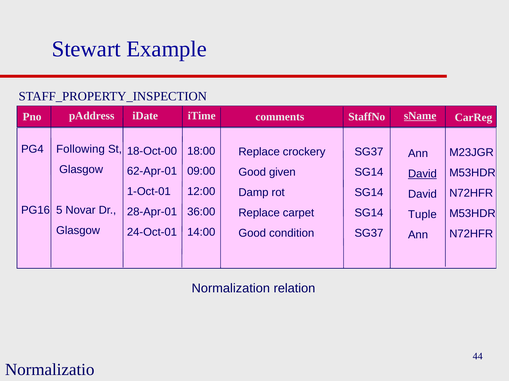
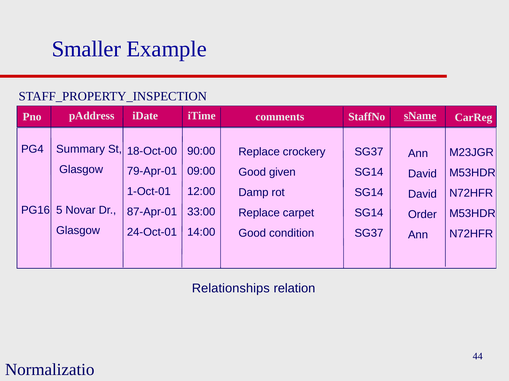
Stewart: Stewart -> Smaller (86, 49)
Following: Following -> Summary (81, 149)
18:00: 18:00 -> 90:00 (201, 151)
62-Apr-01: 62-Apr-01 -> 79-Apr-01 (152, 172)
David underline: present -> none (422, 174)
28-Apr-01: 28-Apr-01 -> 87-Apr-01 (152, 212)
36:00: 36:00 -> 33:00 (201, 212)
Tuple: Tuple -> Order (422, 215)
Normalization: Normalization -> Relationships (231, 289)
